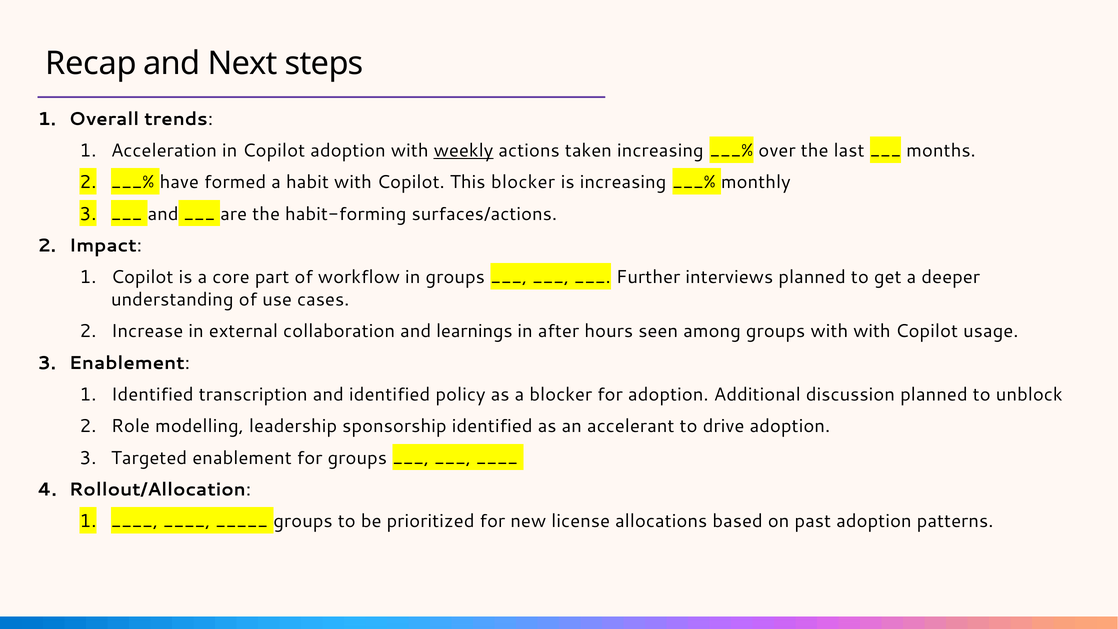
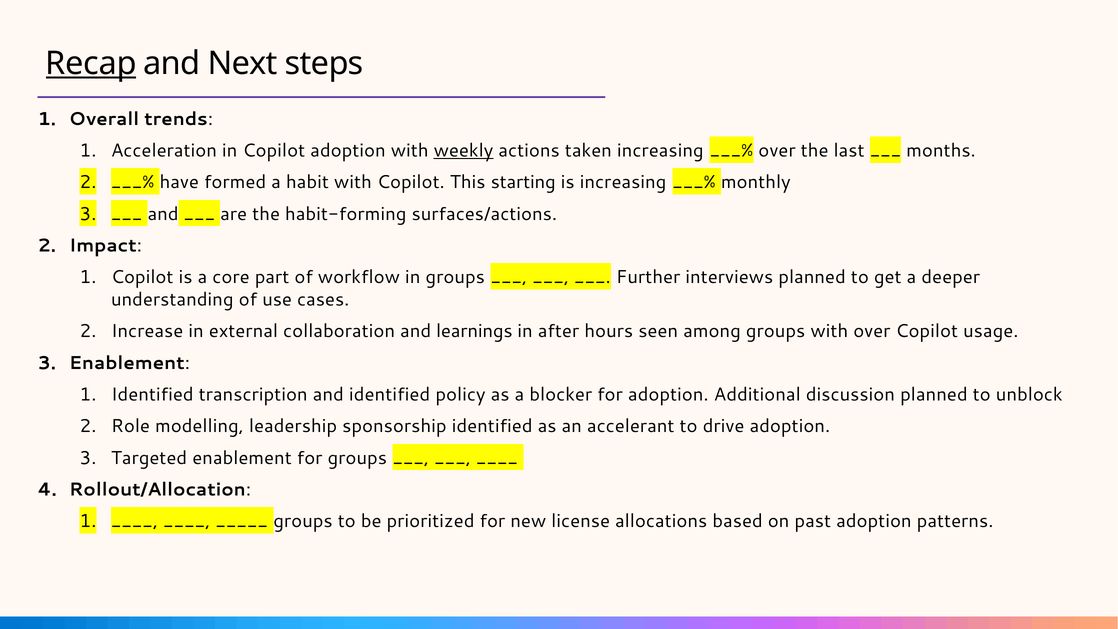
Recap underline: none -> present (91, 64)
This blocker: blocker -> starting (523, 182)
with with: with -> over (872, 331)
